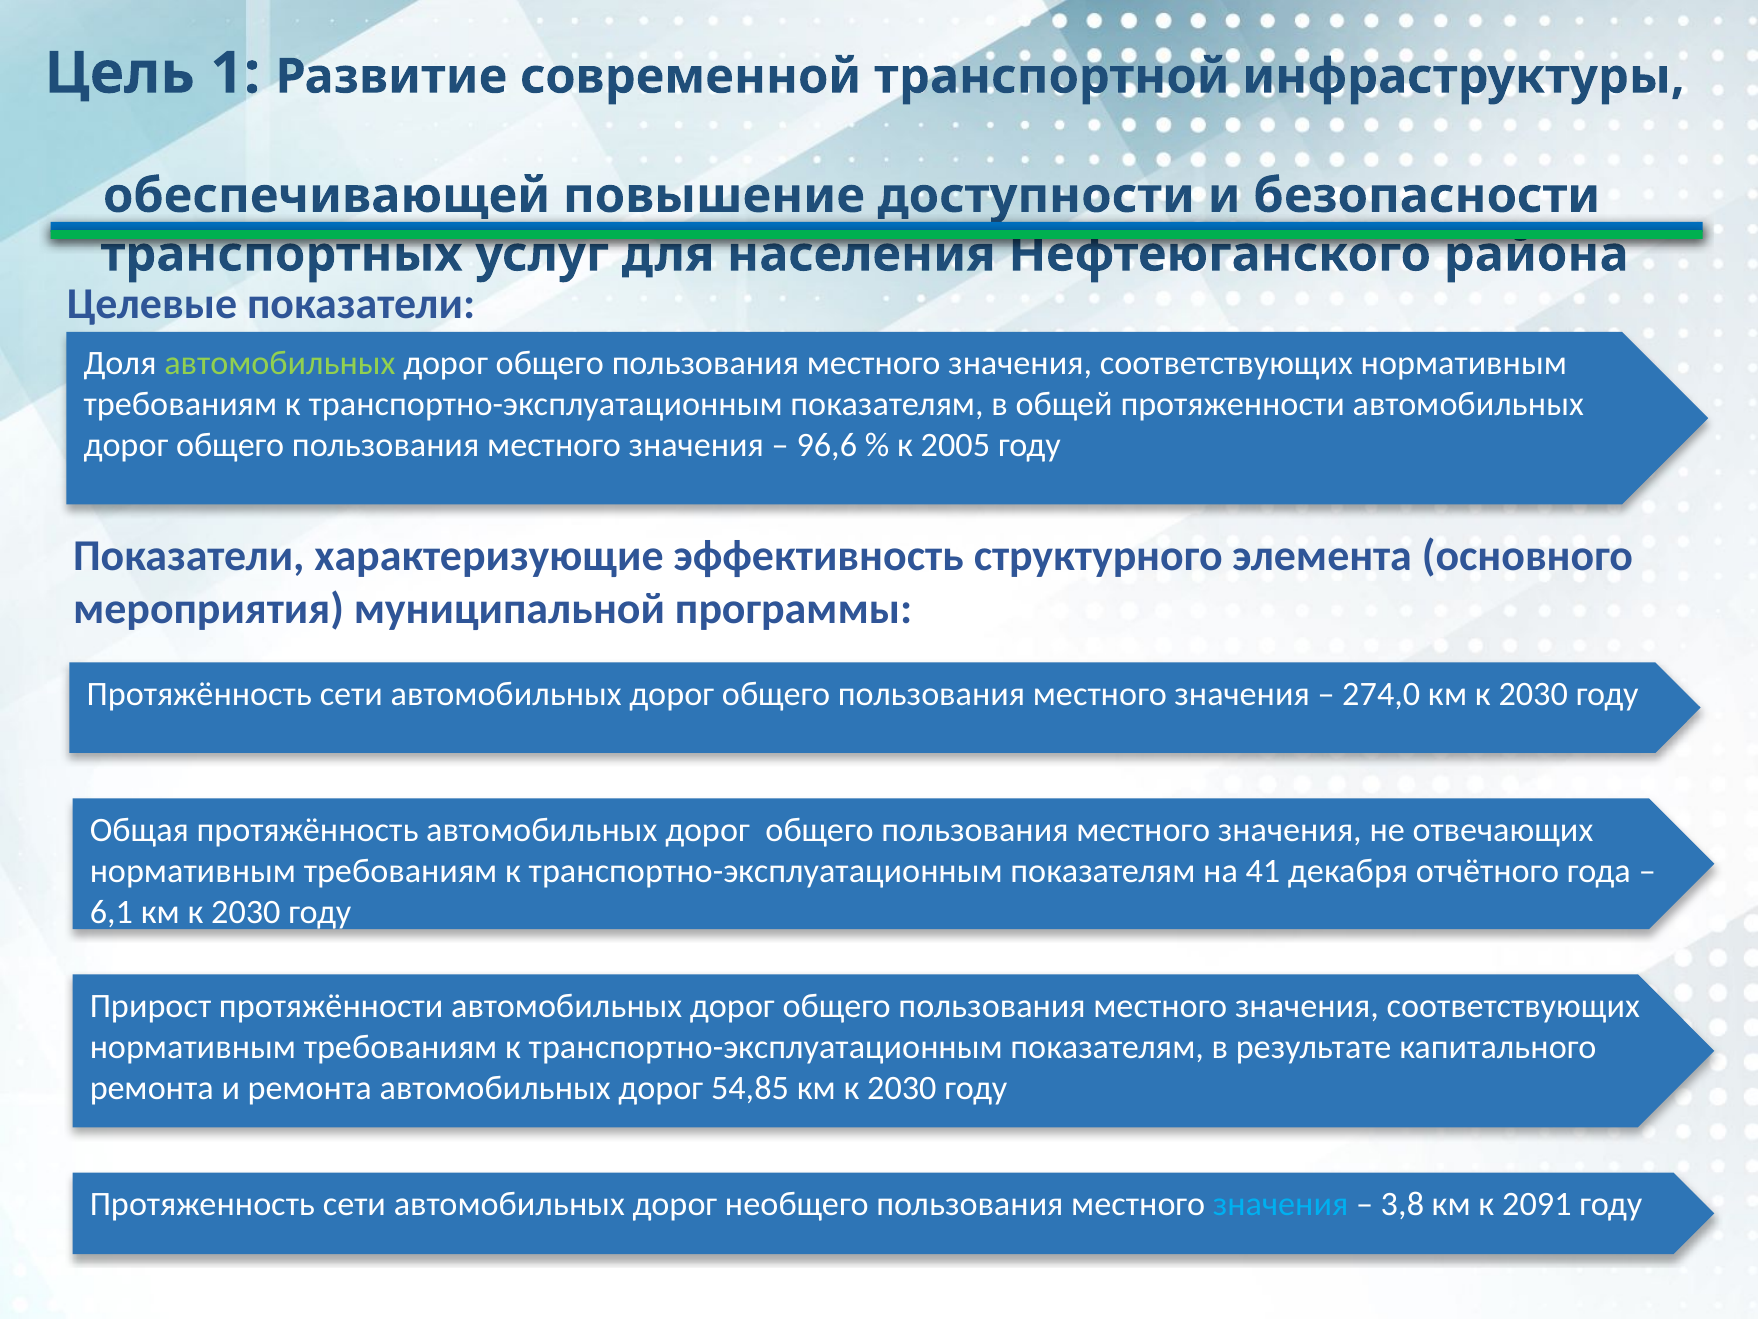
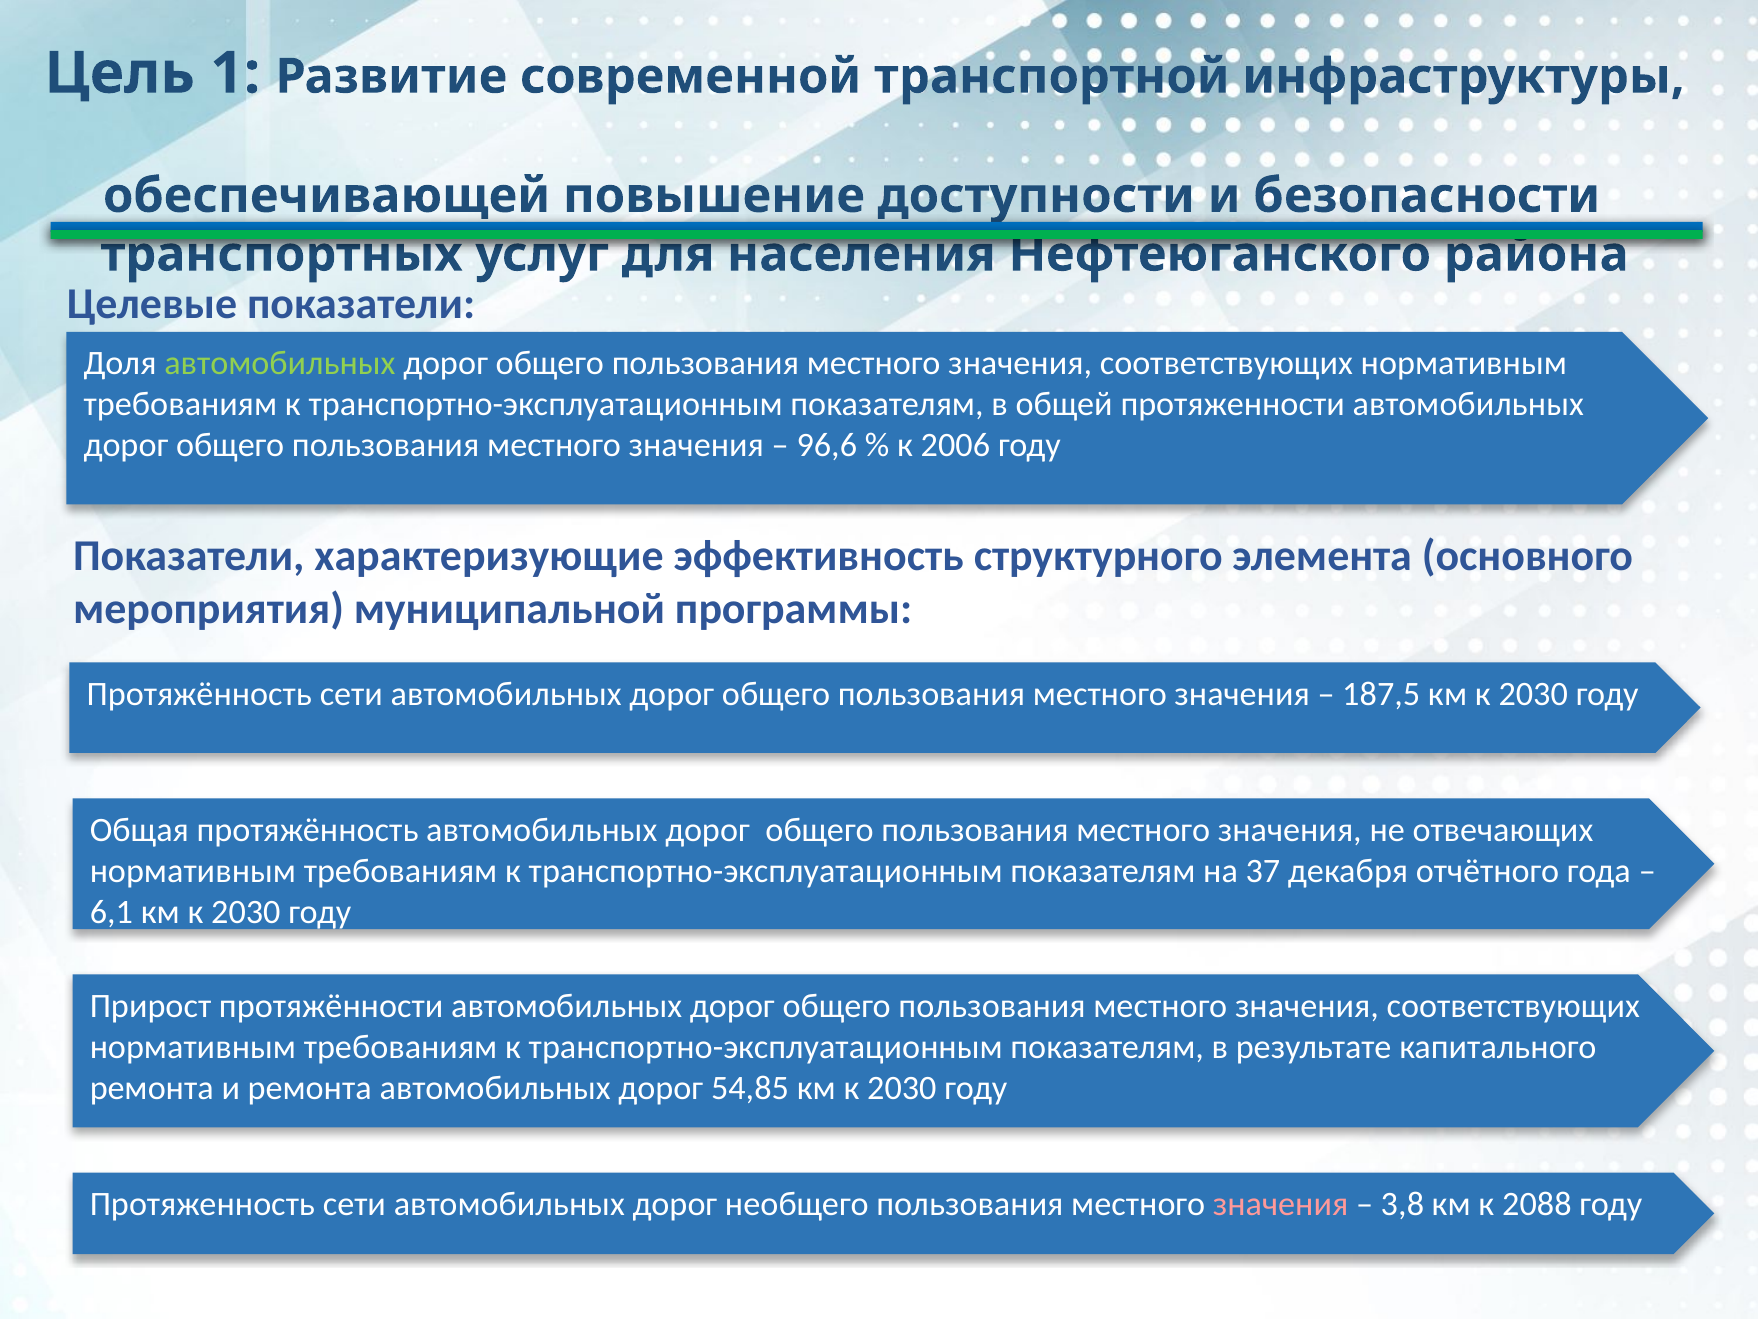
2005: 2005 -> 2006 (955, 445)
274,0: 274,0 -> 187,5 (1381, 694)
41: 41 -> 37 (1263, 871)
значения colour: light blue -> pink (1281, 1204)
2091: 2091 -> 2088 (1537, 1204)
